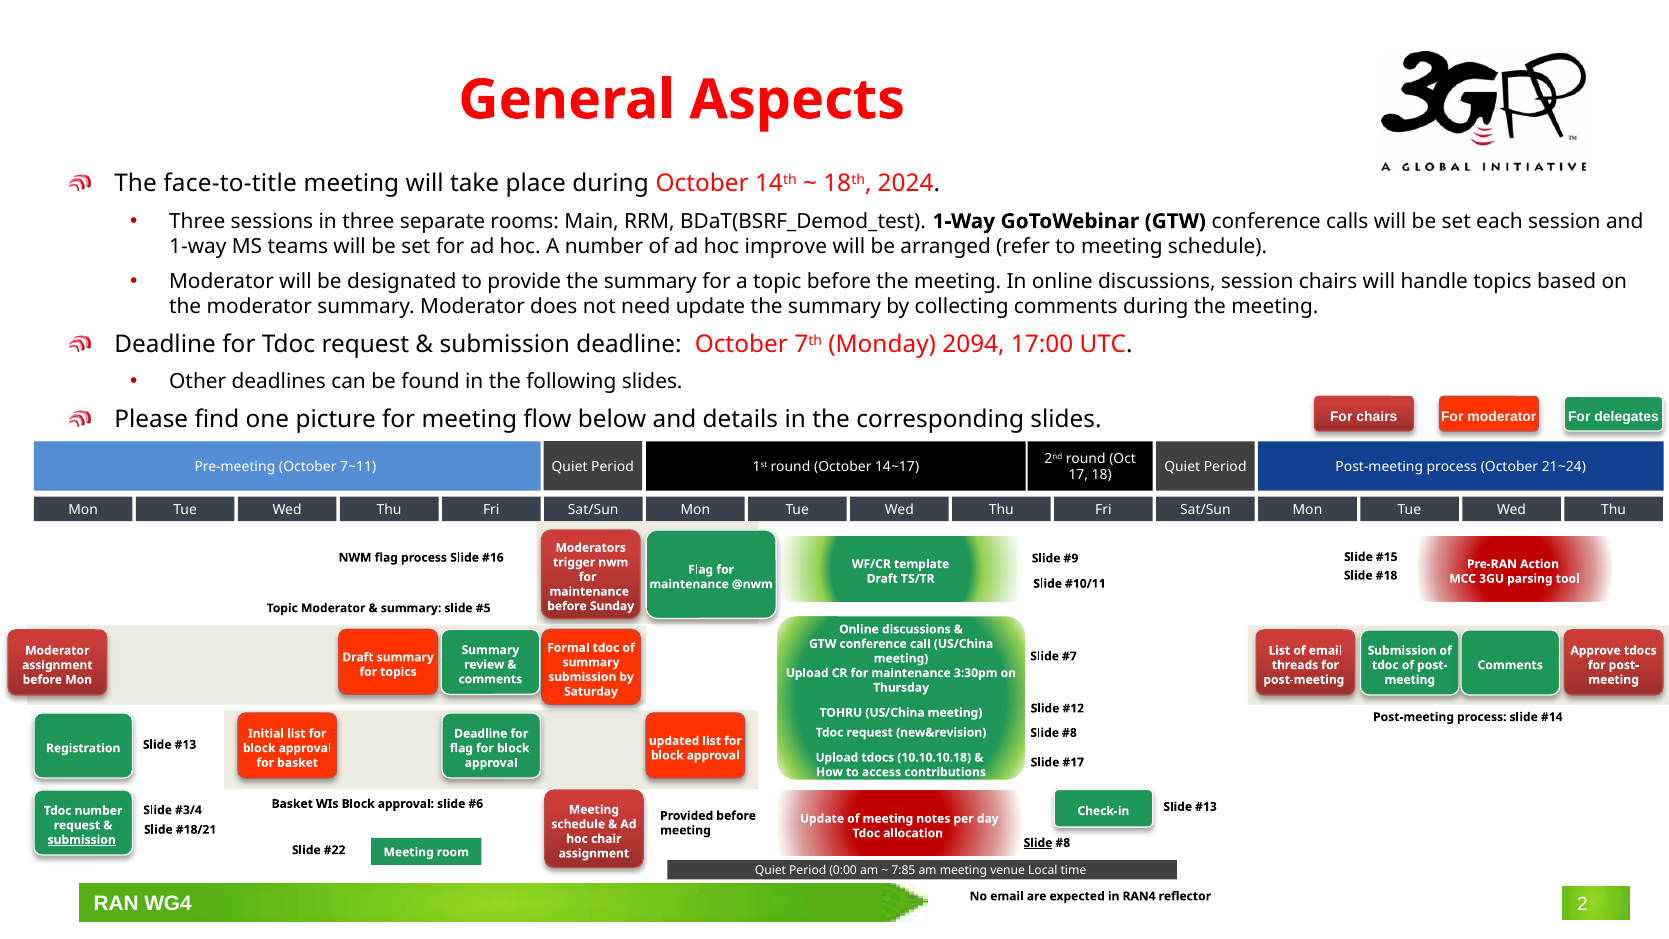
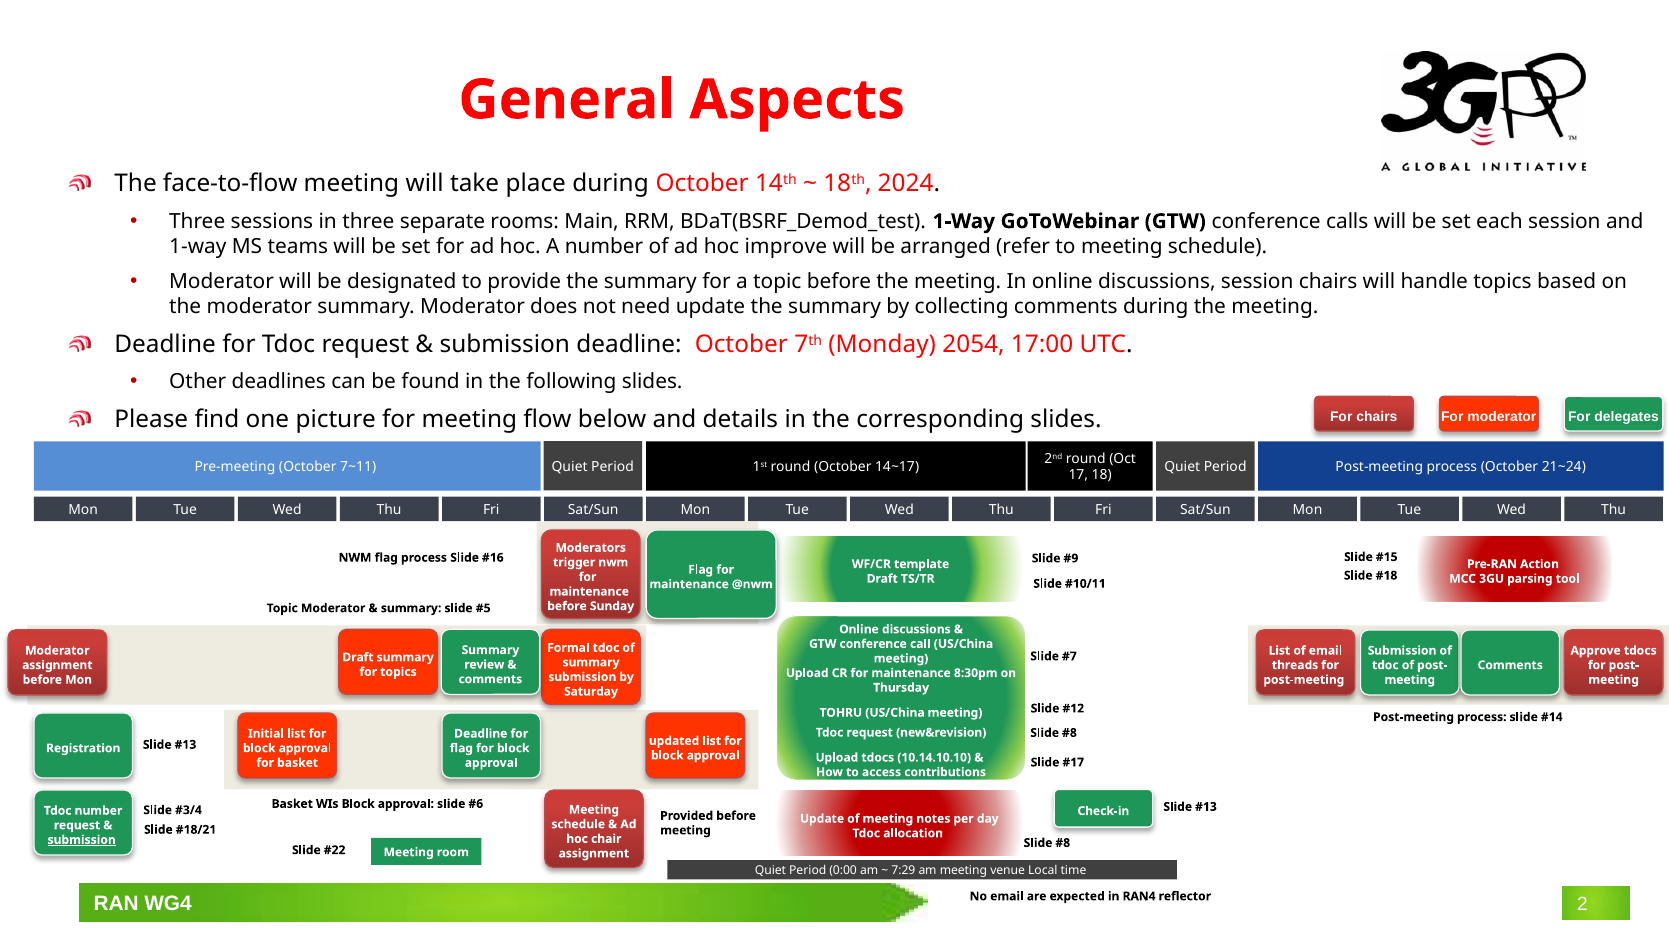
face-to-title: face-to-title -> face-to-flow (230, 184)
2094: 2094 -> 2054 (974, 345)
3:30pm: 3:30pm -> 8:30pm (976, 673)
10.10.10.18: 10.10.10.18 -> 10.14.10.10 (934, 757)
Slide underline: present -> none (1038, 843)
7:85: 7:85 -> 7:29 (903, 870)
